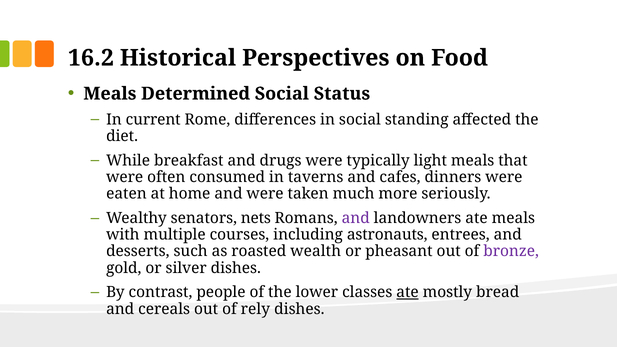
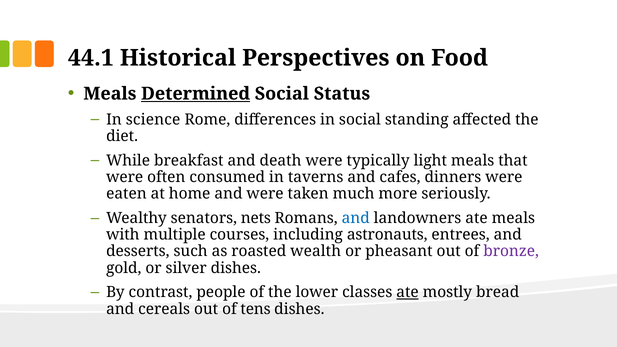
16.2: 16.2 -> 44.1 (91, 58)
Determined underline: none -> present (196, 94)
current: current -> science (153, 119)
drugs: drugs -> death (281, 161)
and colour: purple -> blue (356, 218)
rely: rely -> tens (256, 309)
